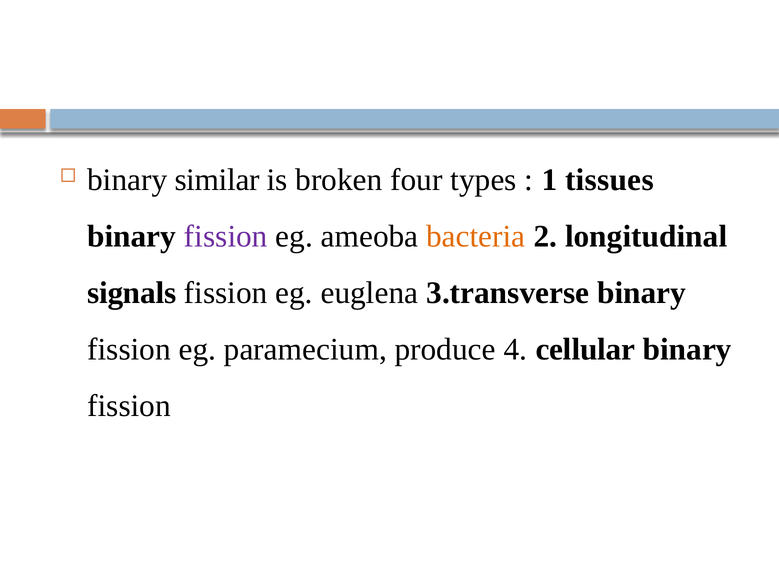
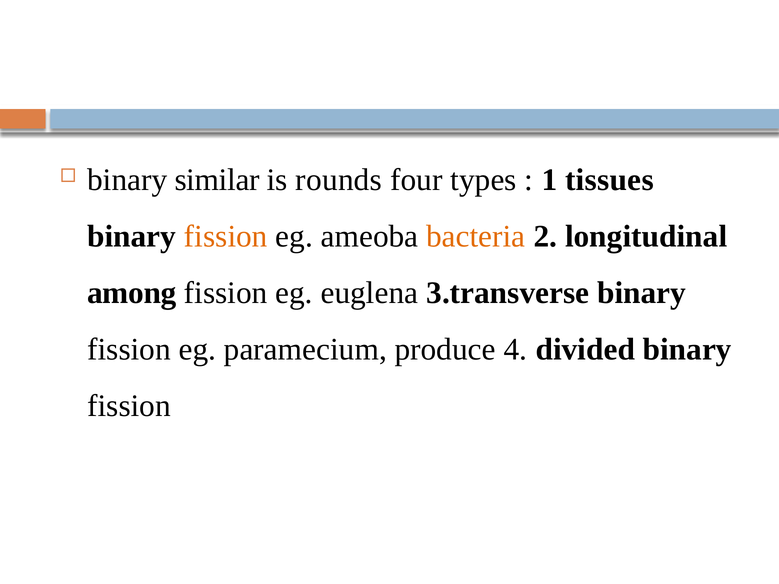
broken: broken -> rounds (339, 180)
fission colour: purple -> orange (226, 237)
signals: signals -> among (132, 293)
cellular: cellular -> divided (585, 349)
